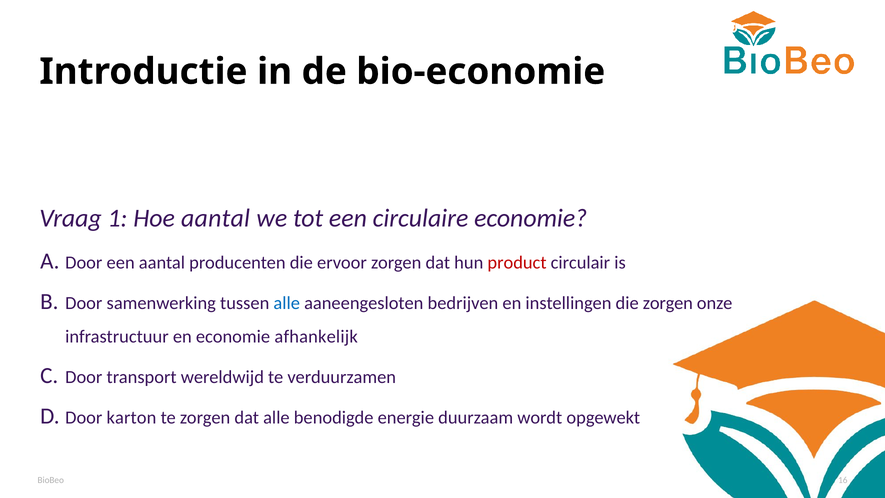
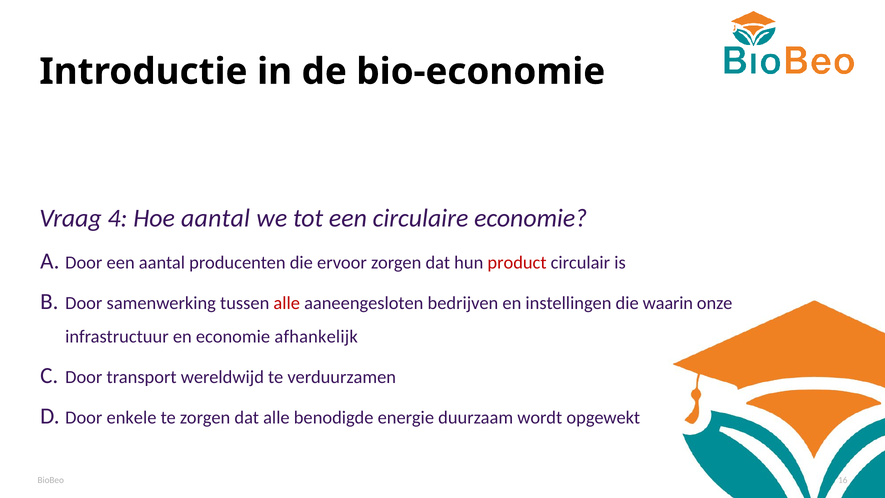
1: 1 -> 4 (118, 218)
alle colour: blue -> red (287, 303)
die zorgen: zorgen -> waarin (668, 303)
karton: karton -> enkele (132, 418)
